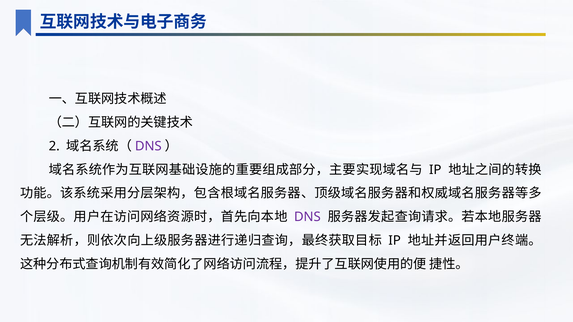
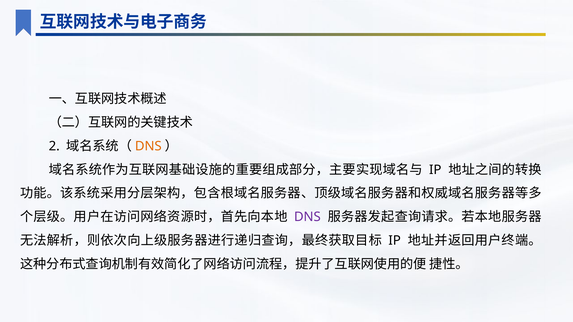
DNS colour: purple -> orange (148, 146)
